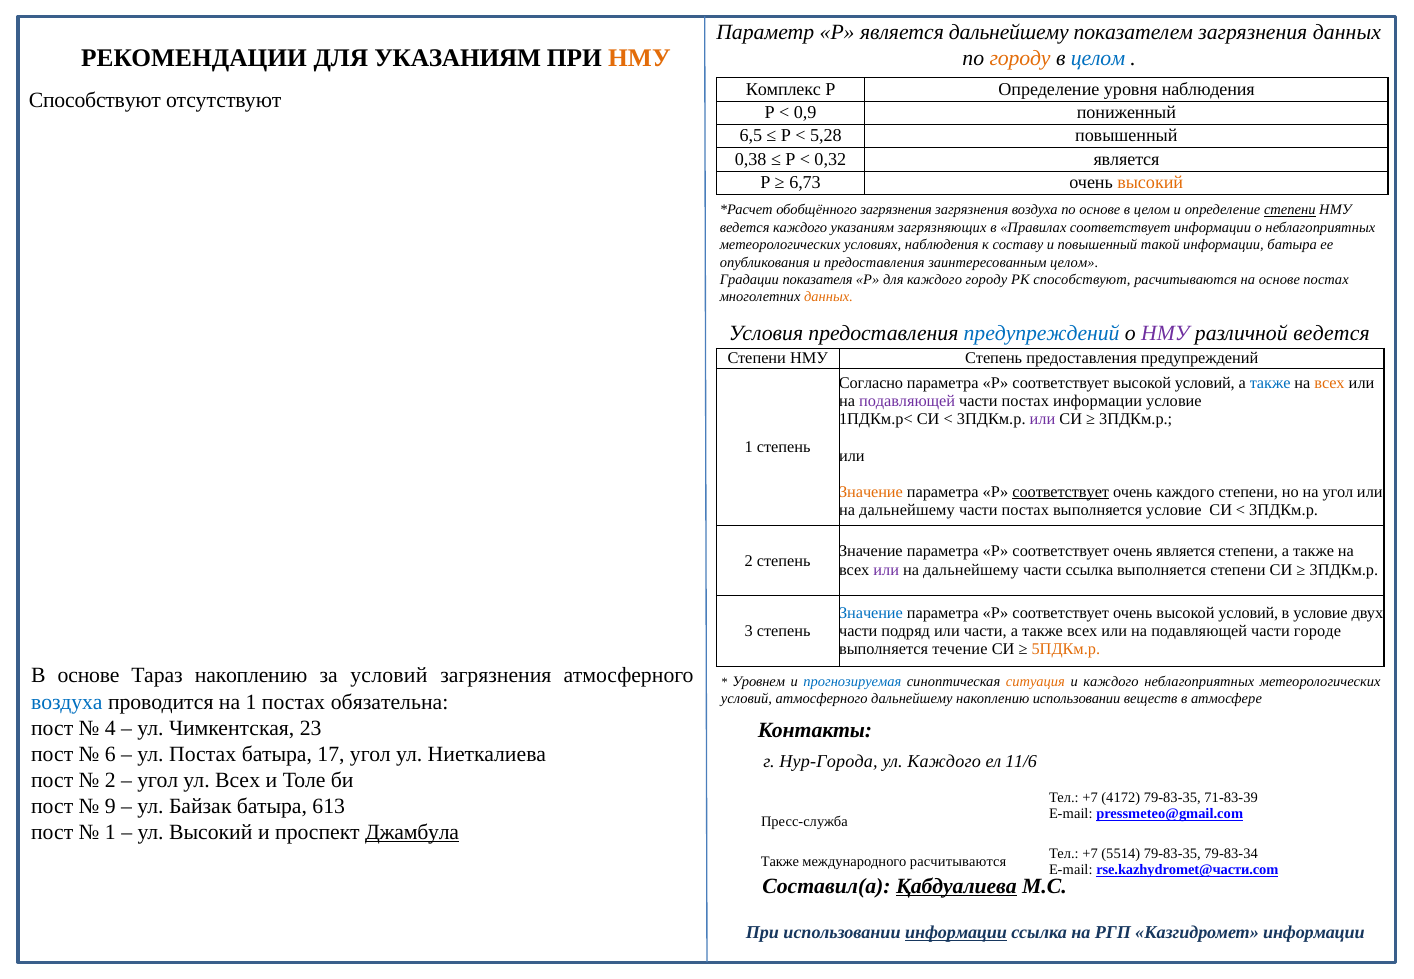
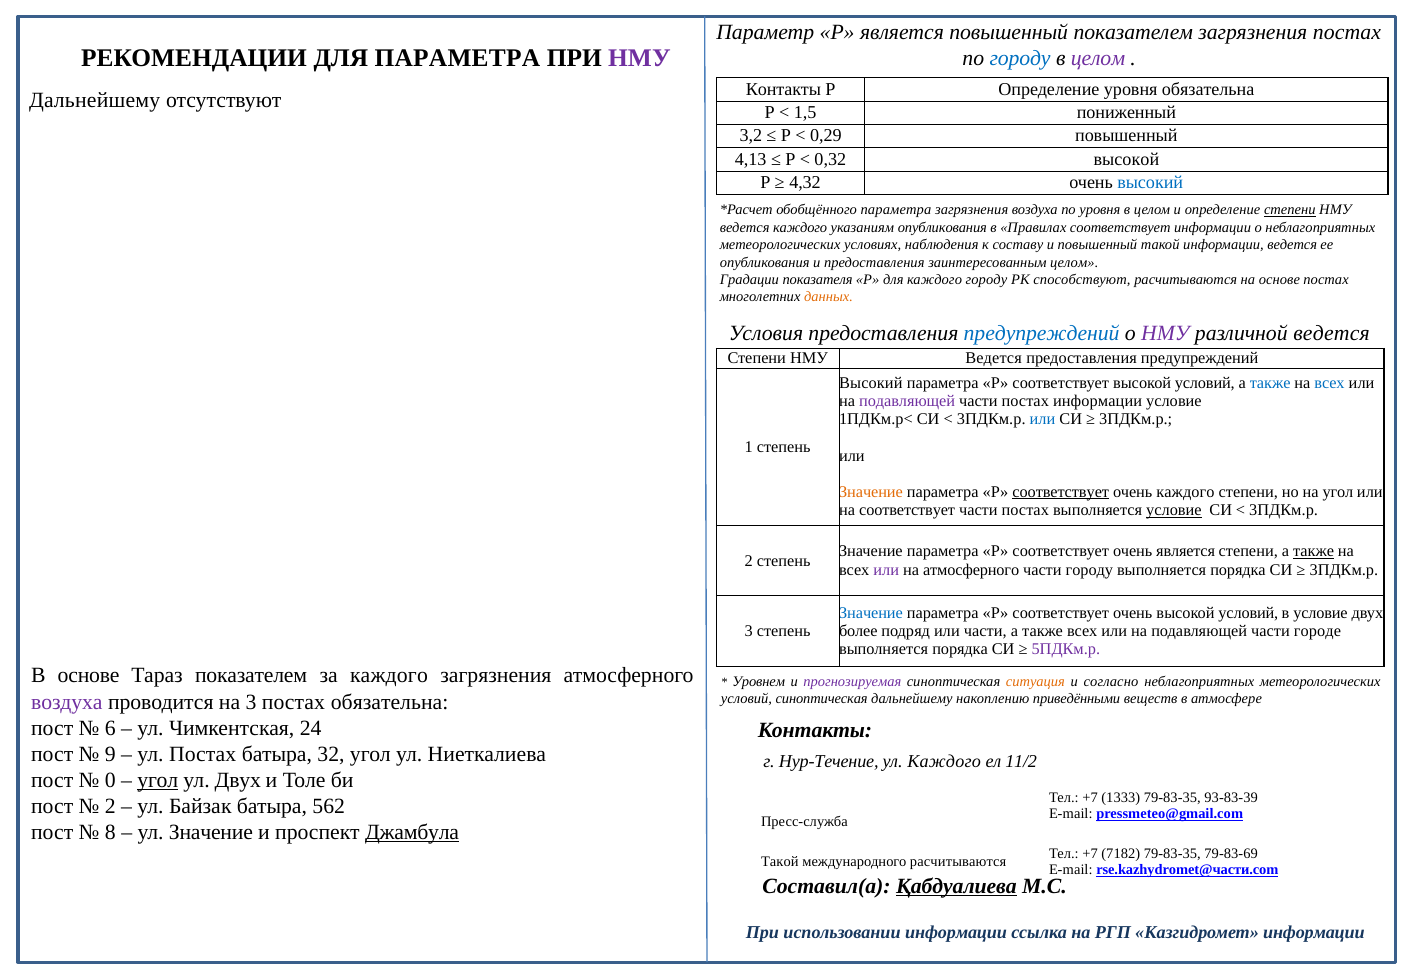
является дальнейшему: дальнейшему -> повышенный (1009, 33)
загрязнения данных: данных -> постах (1347, 33)
ДЛЯ УКАЗАНИЯМ: УКАЗАНИЯМ -> ПАРАМЕТРА (457, 59)
НМУ colour: orange -> purple (639, 59)
городу colour: orange -> blue (1020, 59)
целом colour: blue -> purple (1098, 59)
Комплекс: Комплекс -> Контакты (783, 89)
уровня наблюдения: наблюдения -> обязательна (1208, 89)
Способствуют: Способствуют -> Дальнейшему (95, 100)
0,9: 0,9 -> 1,5 (805, 112)
6,5: 6,5 -> 3,2 (751, 136)
5,28: 5,28 -> 0,29 (826, 136)
0,38: 0,38 -> 4,13 (751, 159)
0,32 является: является -> высокой (1126, 159)
6,73: 6,73 -> 4,32 (805, 182)
высокий colour: orange -> blue (1150, 182)
обобщённого загрязнения: загрязнения -> параметра (896, 210)
по основе: основе -> уровня (1100, 210)
указаниям загрязняющих: загрязняющих -> опубликования (942, 228)
информации батыра: батыра -> ведется (1292, 245)
Степень: Степень -> Ведется (994, 358)
Согласно: Согласно -> Высокий (871, 383)
всех colour: orange -> blue (1330, 383)
или colour: purple -> blue (1042, 420)
дальнейшему: дальнейшему -> соответствует (907, 510)
условие underline: none -> present (1174, 510)
также underline: none -> present (1314, 552)
дальнейшему: дальнейшему -> атмосферного (971, 570)
части ссылка: ссылка -> городу (1089, 570)
степени: степени -> порядка (1238, 570)
части: части -> более (858, 631)
течение: течение -> порядка (960, 649)
5ПДКм.р colour: orange -> purple (1066, 649)
Тараз накоплению: накоплению -> показателем (251, 676)
за условий: условий -> каждого (389, 676)
прогнозируемая colour: blue -> purple (852, 681)
и каждого: каждого -> согласно (1111, 681)
воздуха colour: blue -> purple (67, 702)
на 1: 1 -> 3 (251, 702)
условий атмосферного: атмосферного -> синоптическая (822, 699)
накоплению использовании: использовании -> приведёнными (1077, 699)
4: 4 -> 6 (110, 728)
23: 23 -> 24 (311, 728)
6: 6 -> 9 (110, 754)
17: 17 -> 32 (331, 754)
Нур-Города: Нур-Города -> Нур-Течение (829, 761)
11/6: 11/6 -> 11/2 (1021, 761)
2: 2 -> 0 (110, 780)
угол underline: none -> present (158, 780)
ул Всех: Всех -> Двух (238, 780)
4172: 4172 -> 1333 (1121, 797)
71-83-39: 71-83-39 -> 93-83-39 (1231, 797)
9: 9 -> 2 (110, 806)
613: 613 -> 562 (329, 806)
1: 1 -> 8 (110, 832)
ул Высокий: Высокий -> Значение (211, 832)
5514: 5514 -> 7182 (1121, 854)
79-83-34: 79-83-34 -> 79-83-69 (1231, 854)
Также: Также -> Такой (780, 862)
информации underline: present -> none (956, 932)
